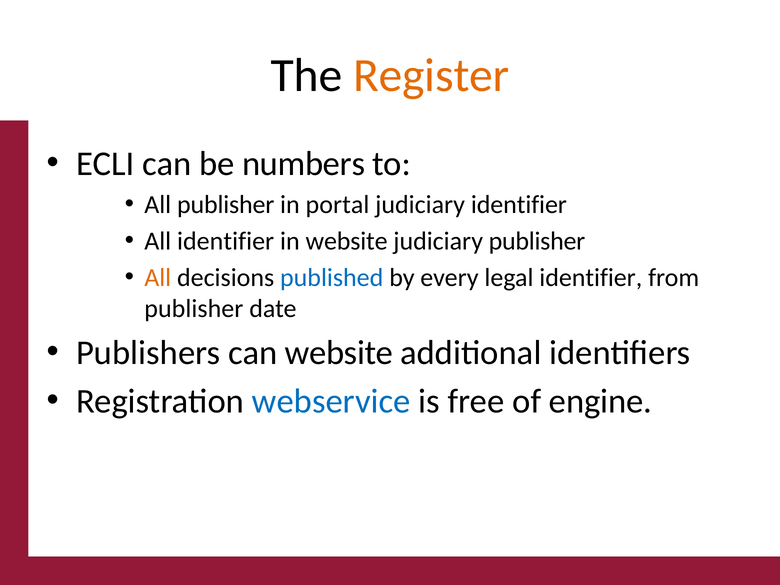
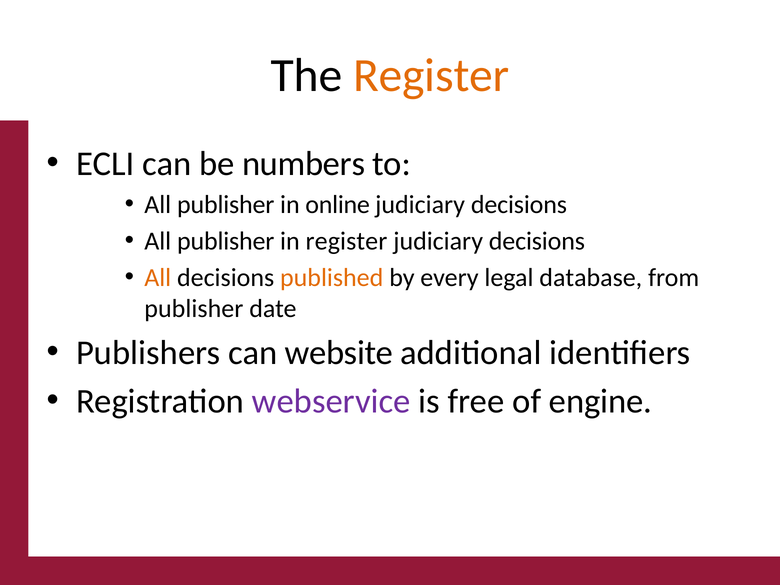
portal: portal -> online (338, 205)
identifier: identifier -> decisions (519, 205)
identifier: identifier -> publisher (226, 241)
in website: website -> register (346, 241)
publisher: publisher -> decisions (537, 241)
published colour: blue -> orange (332, 277)
legal identifier: identifier -> database (591, 277)
webservice colour: blue -> purple (331, 401)
